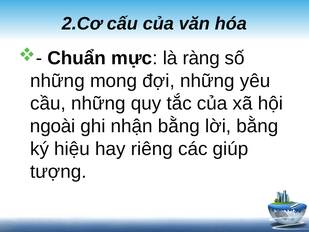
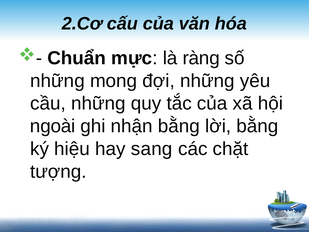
riêng: riêng -> sang (152, 149)
giúp: giúp -> chặt (231, 149)
